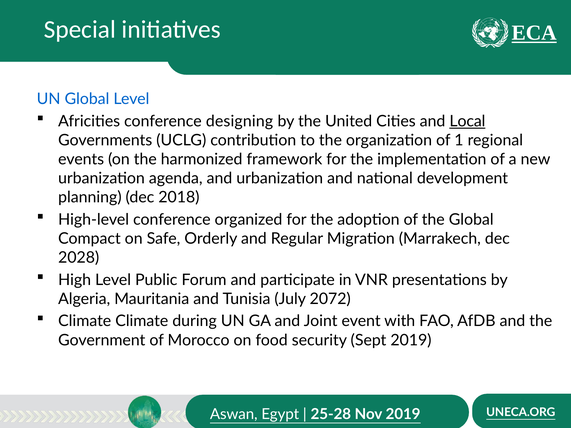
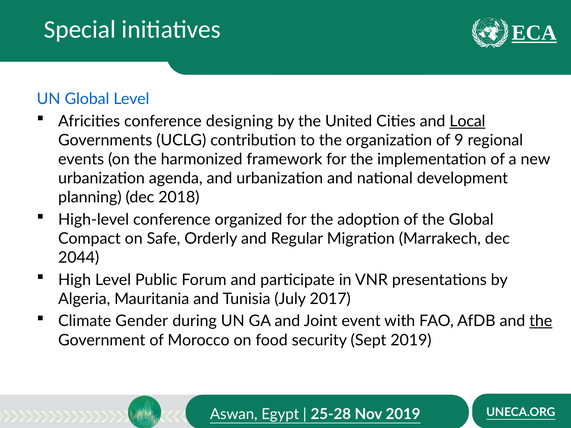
1: 1 -> 9 (459, 140)
2028: 2028 -> 2044 (79, 258)
2072: 2072 -> 2017 (330, 299)
Climate Climate: Climate -> Gender (142, 321)
the underline: none -> present (541, 321)
